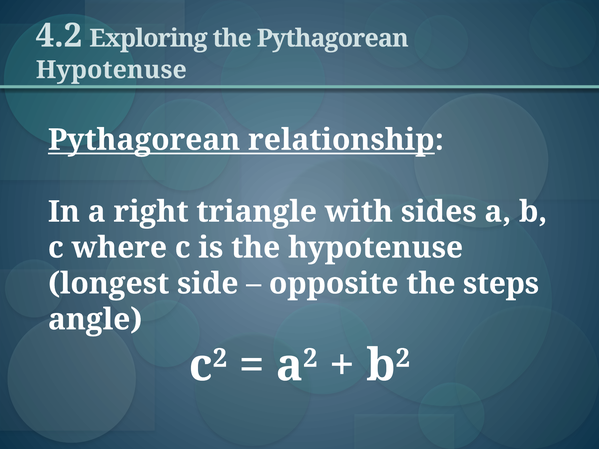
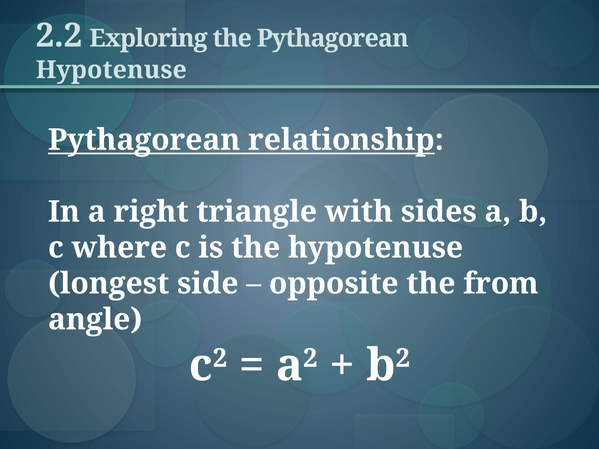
4.2: 4.2 -> 2.2 (59, 36)
steps: steps -> from (501, 284)
